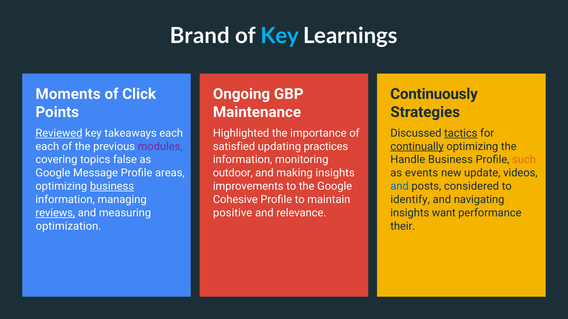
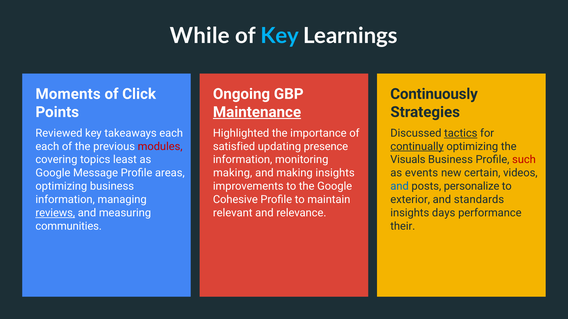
Brand: Brand -> While (200, 36)
Maintenance underline: none -> present (257, 112)
Reviewed underline: present -> none (59, 133)
modules colour: purple -> red (160, 147)
practices: practices -> presence (326, 147)
false: false -> least (125, 160)
Handle: Handle -> Visuals (408, 160)
such colour: orange -> red (524, 160)
outdoor: outdoor -> making (233, 173)
update: update -> certain (482, 173)
business underline: present -> none (112, 187)
considered: considered -> personalize (472, 187)
identify: identify -> exterior (410, 200)
navigating: navigating -> standards (479, 200)
positive: positive -> relevant (233, 213)
want: want -> days (444, 213)
optimization: optimization -> communities (69, 226)
